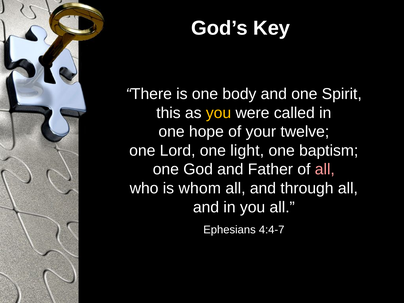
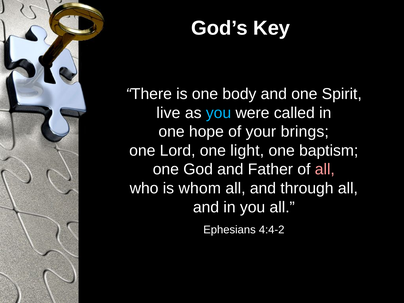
this: this -> live (168, 113)
you colour: yellow -> light blue (219, 113)
twelve: twelve -> brings (305, 132)
4:4-7: 4:4-7 -> 4:4-2 (272, 230)
